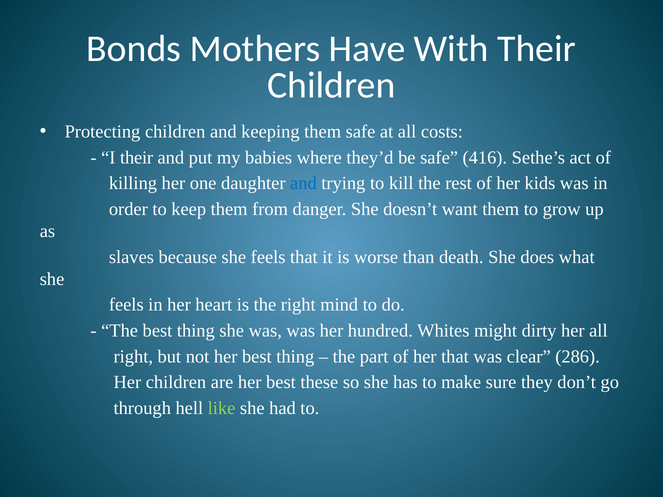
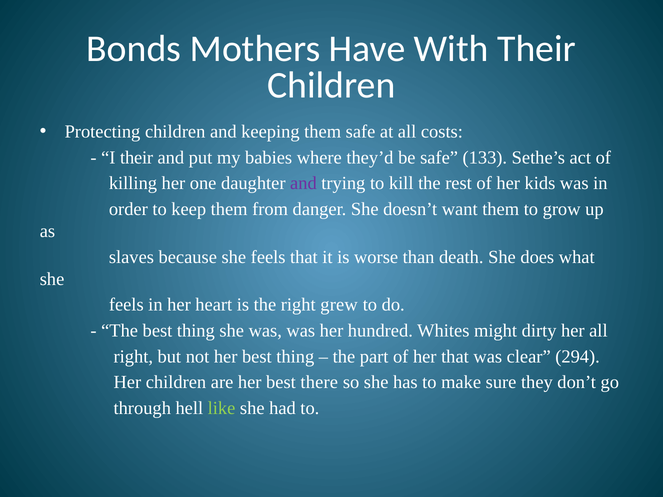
416: 416 -> 133 (485, 158)
and colour: blue -> purple (303, 183)
mind: mind -> grew (339, 305)
286: 286 -> 294 (578, 357)
these: these -> there (319, 383)
